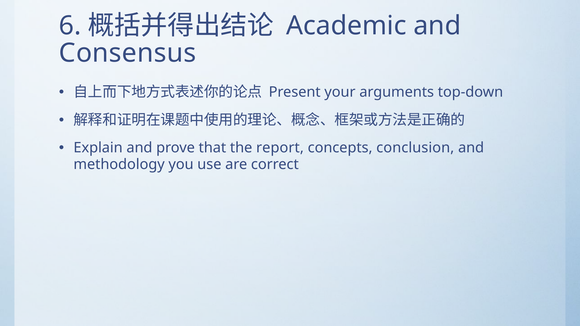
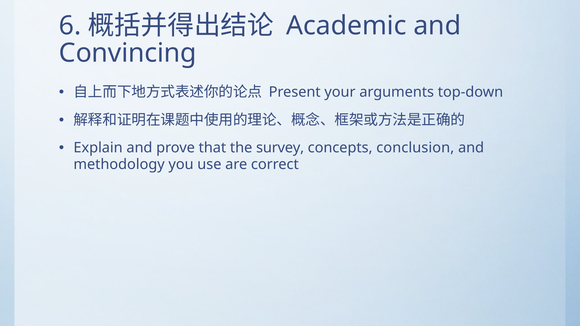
Consensus: Consensus -> Convincing (128, 53)
report: report -> survey (280, 148)
